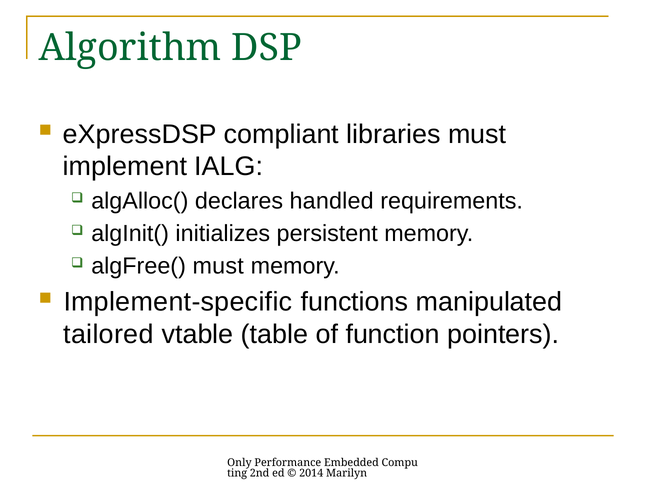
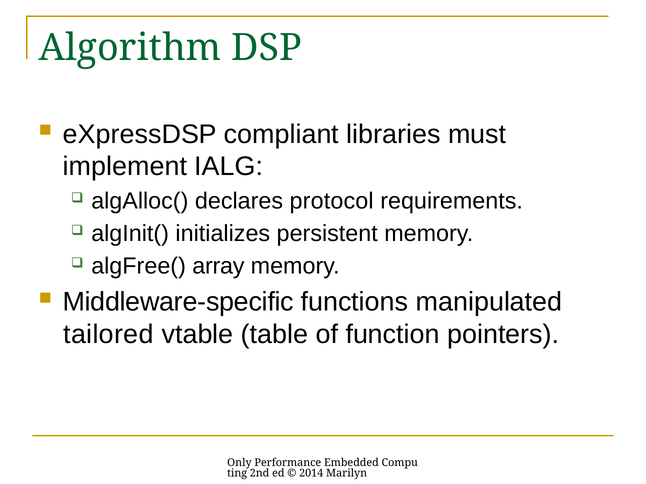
handled: handled -> protocol (332, 201)
algFree( must: must -> array (218, 266)
Implement-specific: Implement-specific -> Middleware-specific (178, 302)
